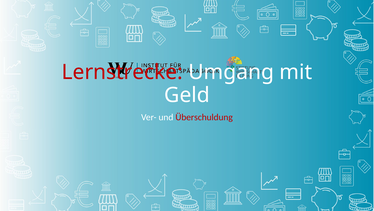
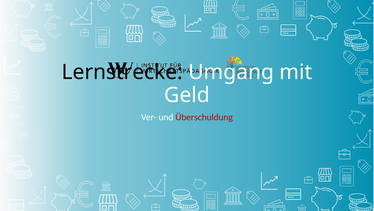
Lernstrecke colour: red -> black (122, 72)
